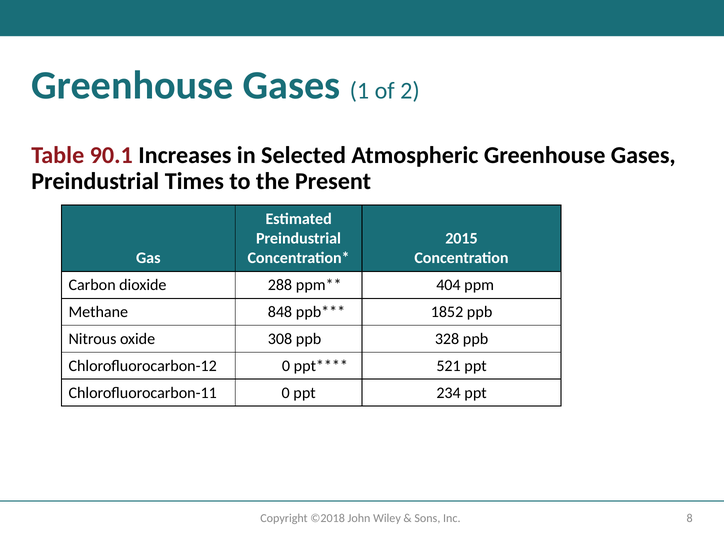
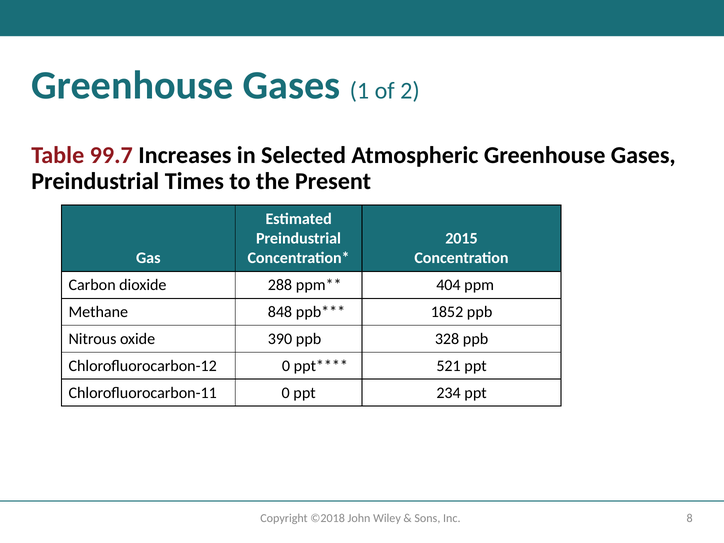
90.1: 90.1 -> 99.7 (111, 155)
308: 308 -> 390 (280, 339)
